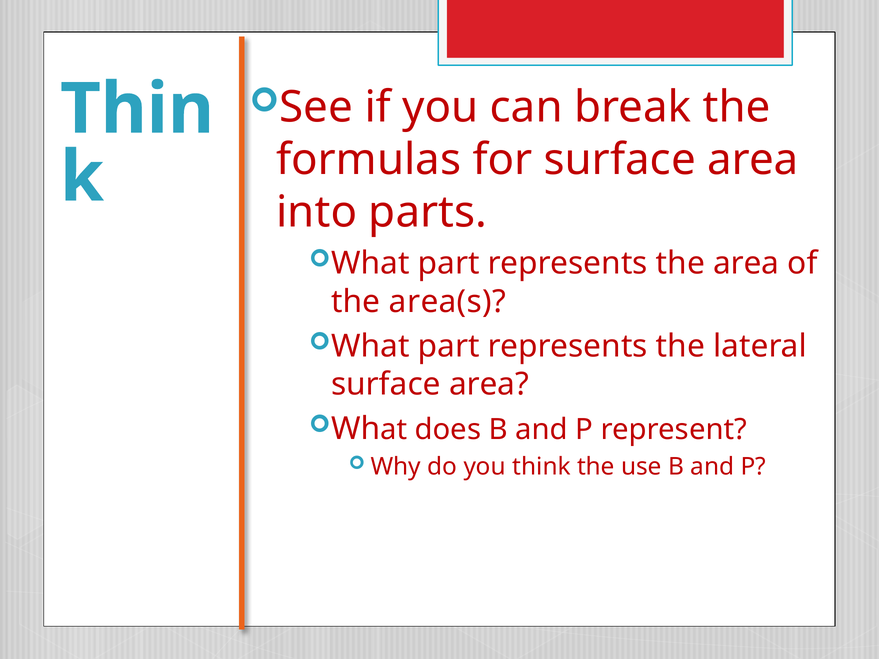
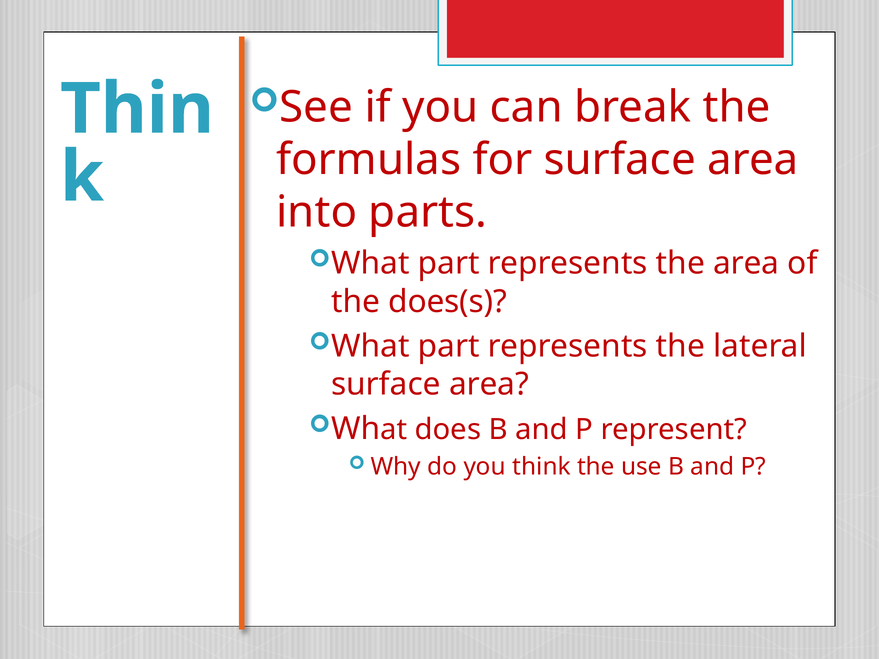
area(s: area(s -> does(s (448, 302)
